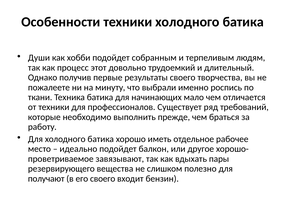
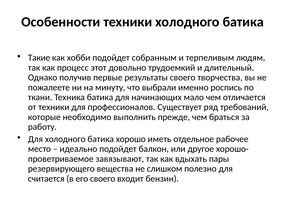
Души: Души -> Такие (39, 58)
получают: получают -> считается (46, 179)
